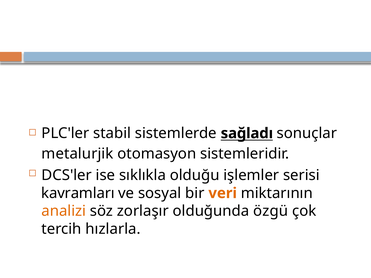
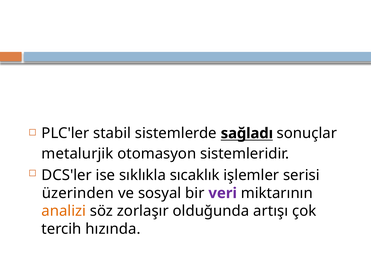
olduğu: olduğu -> sıcaklık (195, 175)
kavramları: kavramları -> üzerinden (78, 193)
veri colour: orange -> purple (223, 193)
özgü: özgü -> artışı (271, 211)
hızlarla: hızlarla -> hızında (113, 229)
